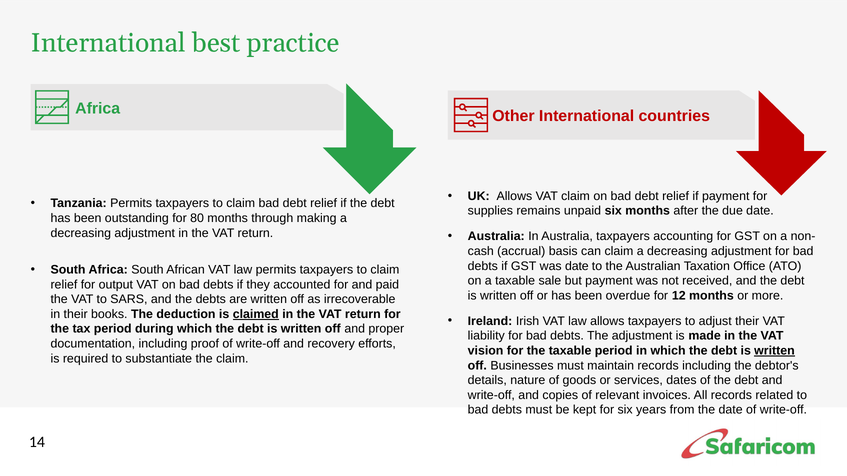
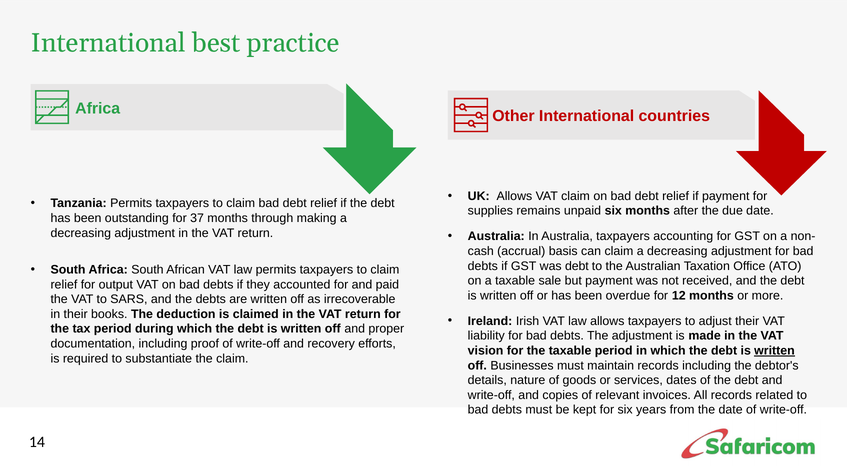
80: 80 -> 37 (197, 218)
was date: date -> debt (577, 266)
claimed underline: present -> none (256, 314)
